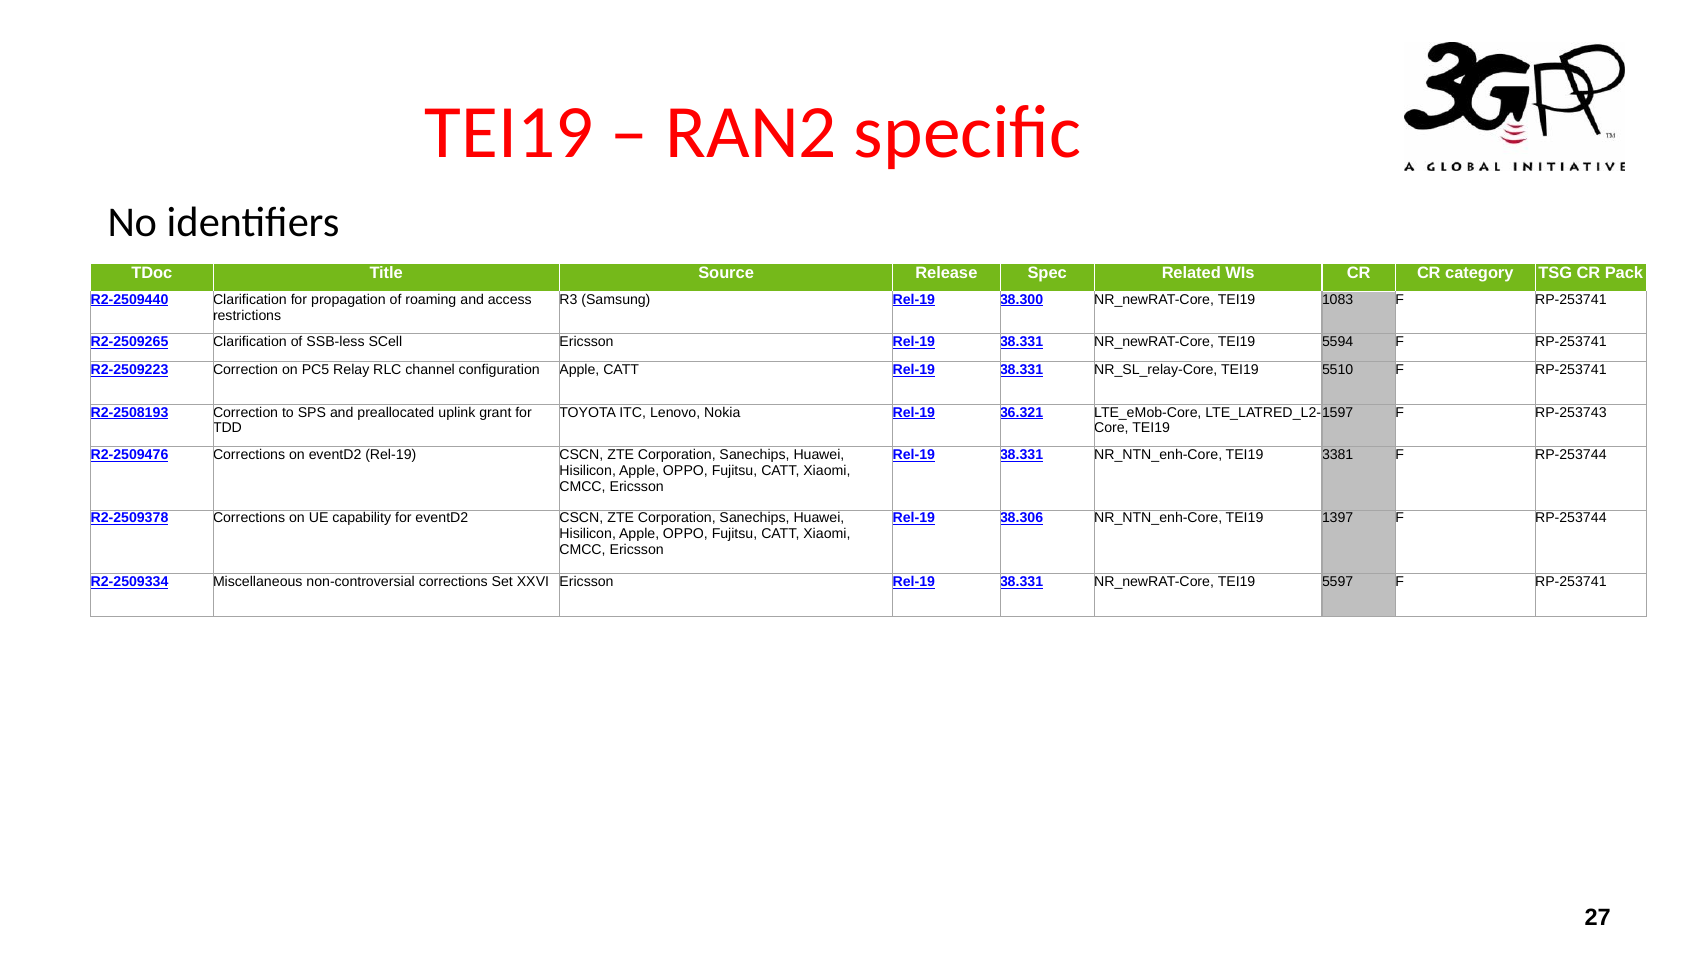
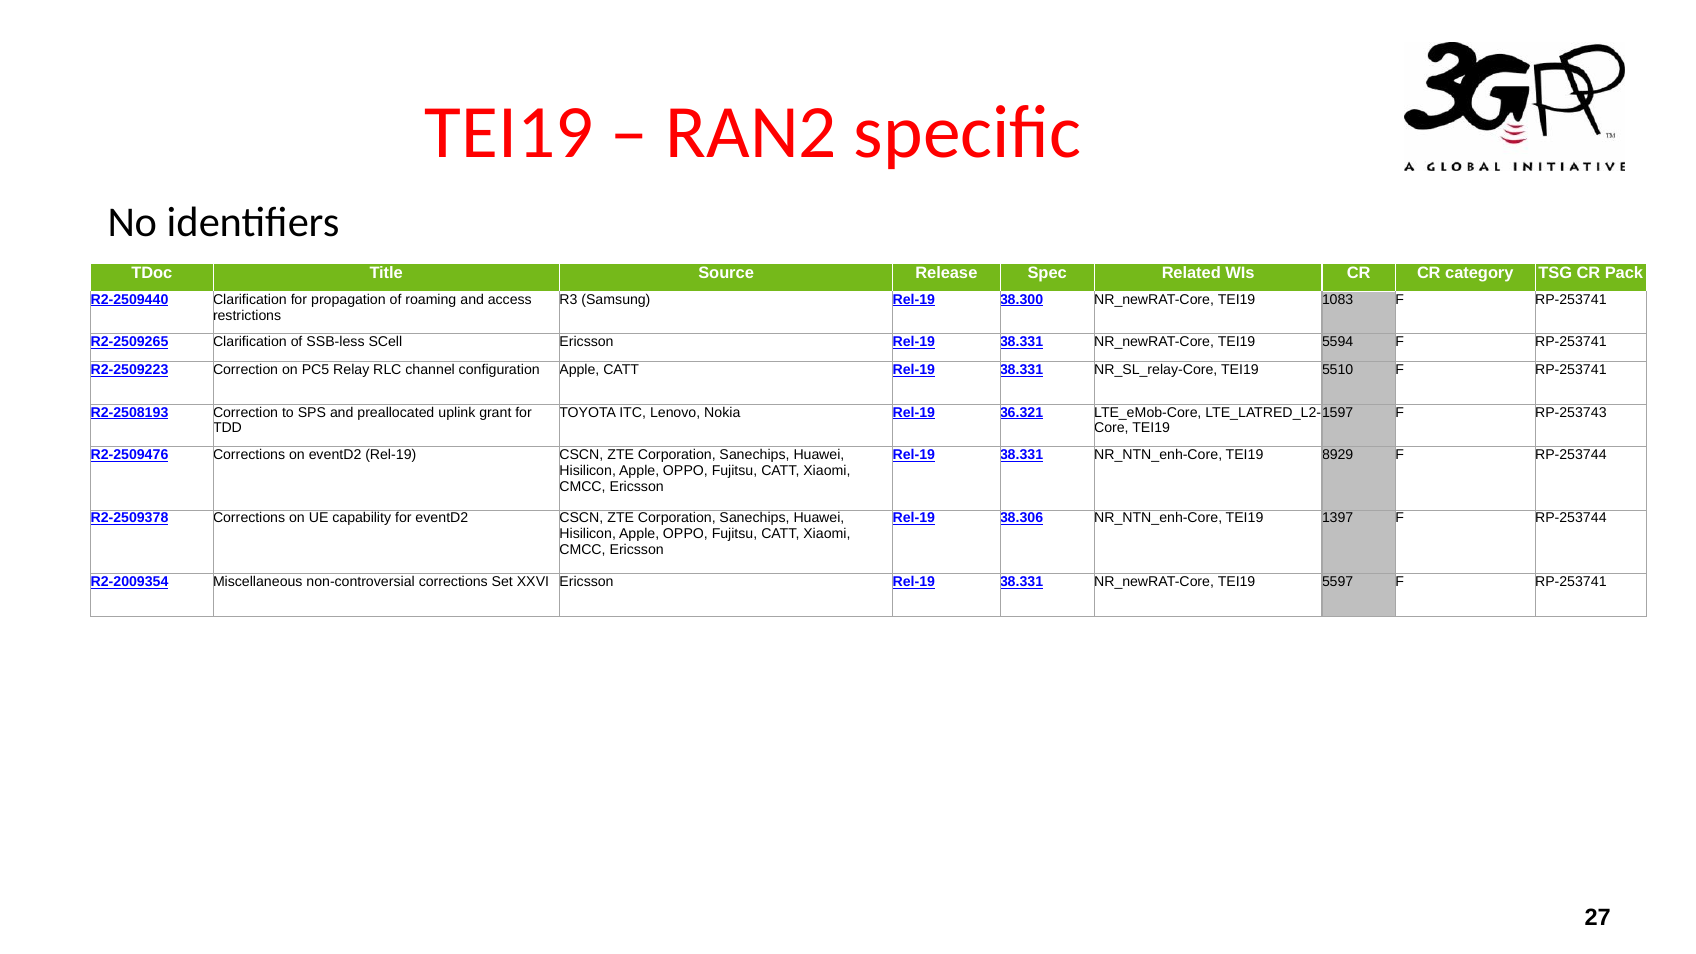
3381: 3381 -> 8929 (1338, 455)
R2-2509334: R2-2509334 -> R2-2009354 (130, 582)
